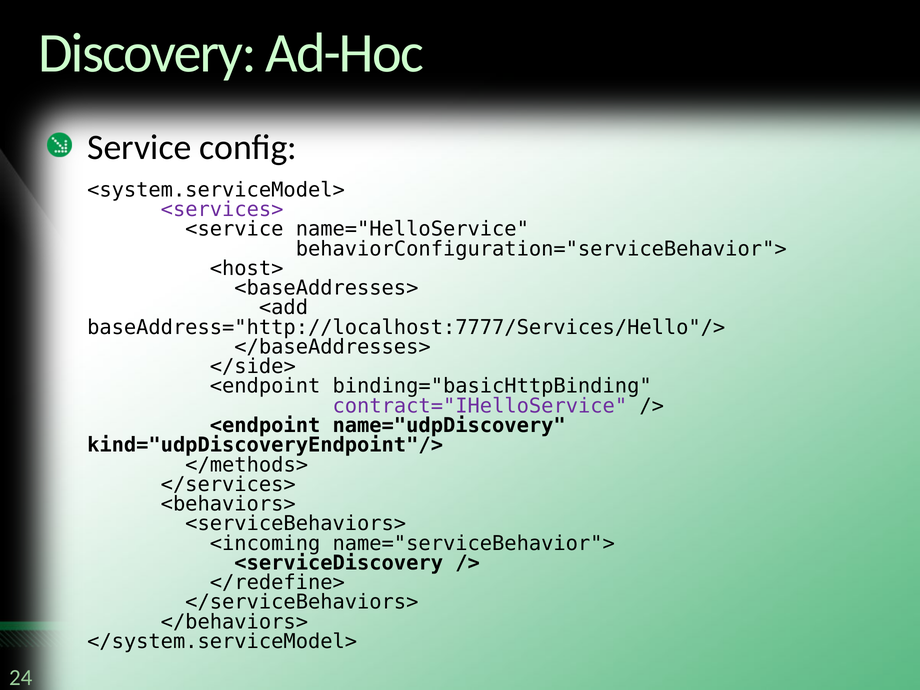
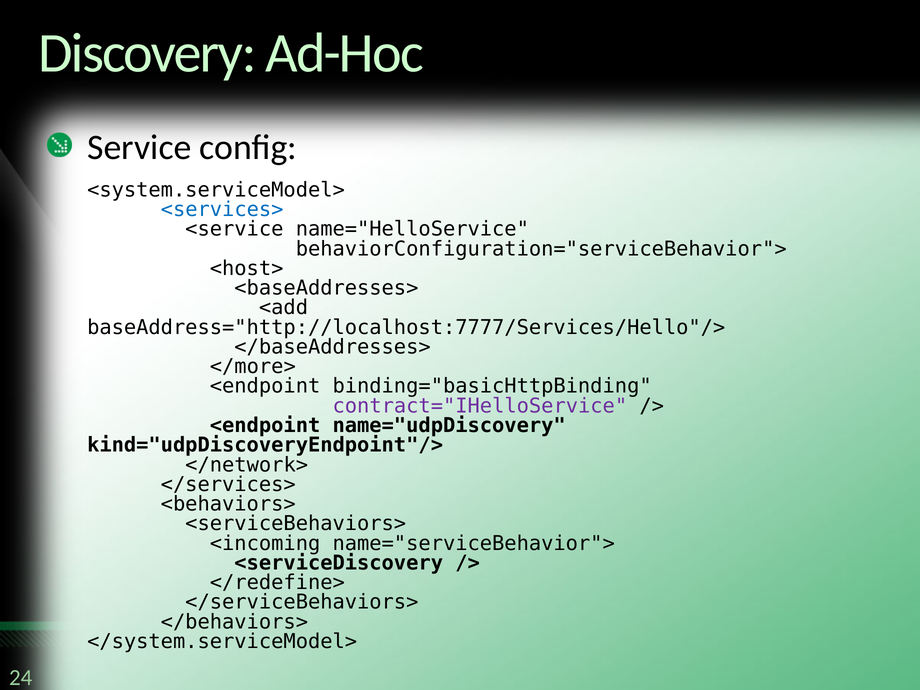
<services> colour: purple -> blue (222, 210)
</side>: </side> -> </more> (253, 367)
</methods>: </methods> -> </network> (247, 465)
